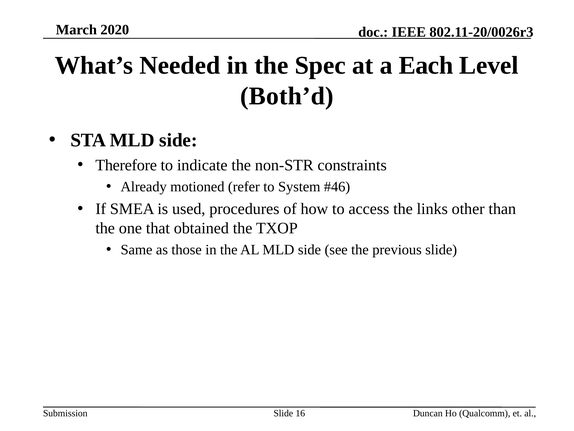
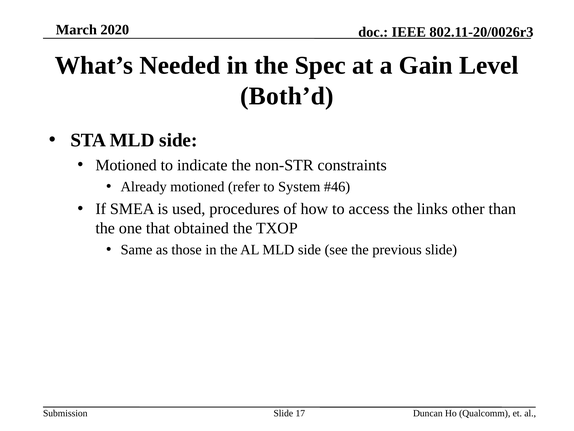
Each: Each -> Gain (426, 65)
Therefore: Therefore -> Motioned (126, 165)
16: 16 -> 17 (300, 413)
